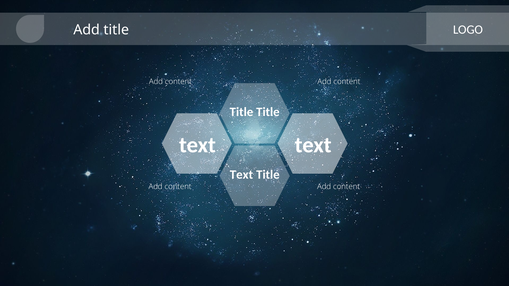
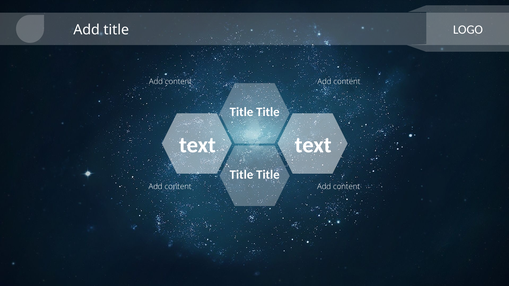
Text: Text -> Title (241, 175)
